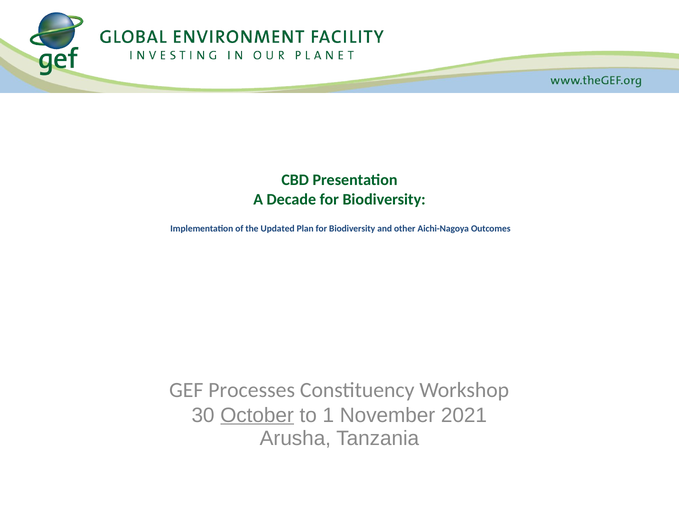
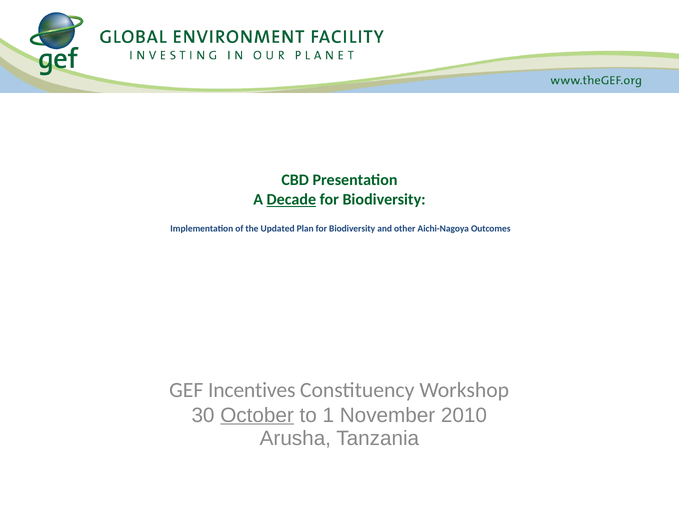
Decade underline: none -> present (291, 200)
Processes: Processes -> Incentives (252, 390)
2021: 2021 -> 2010 (464, 415)
